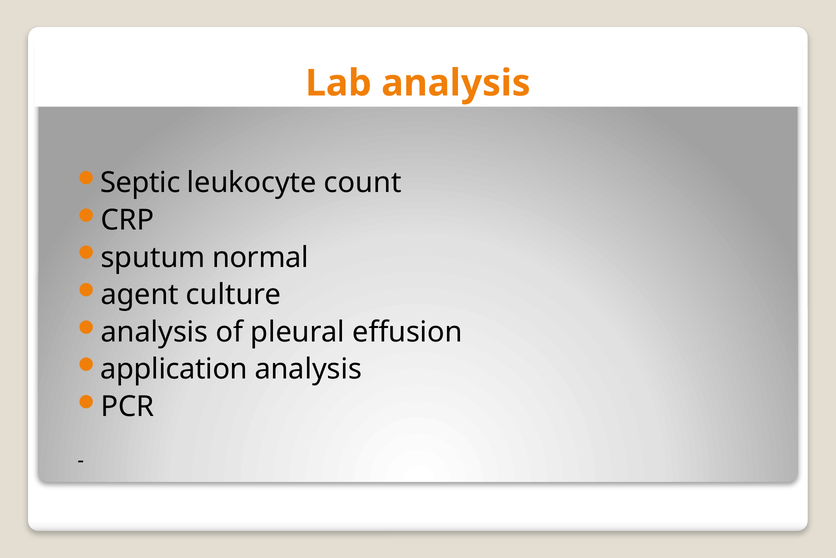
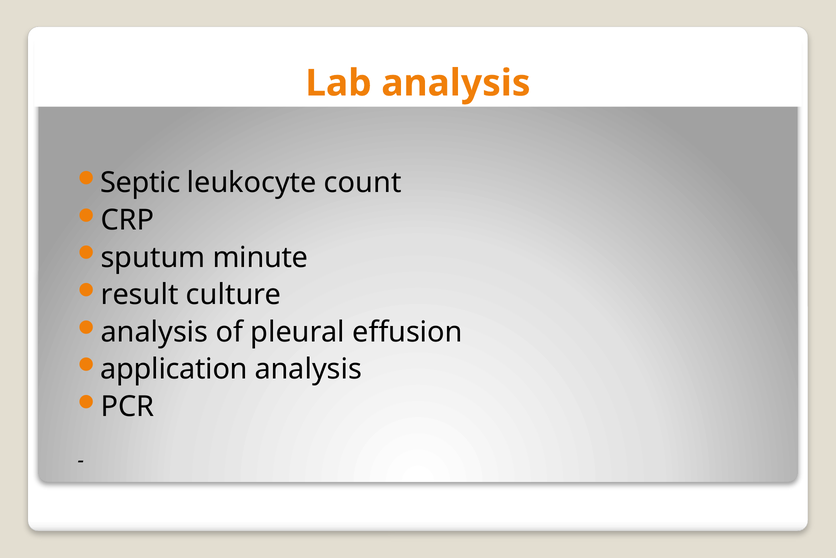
normal: normal -> minute (260, 257)
agent: agent -> result (140, 294)
